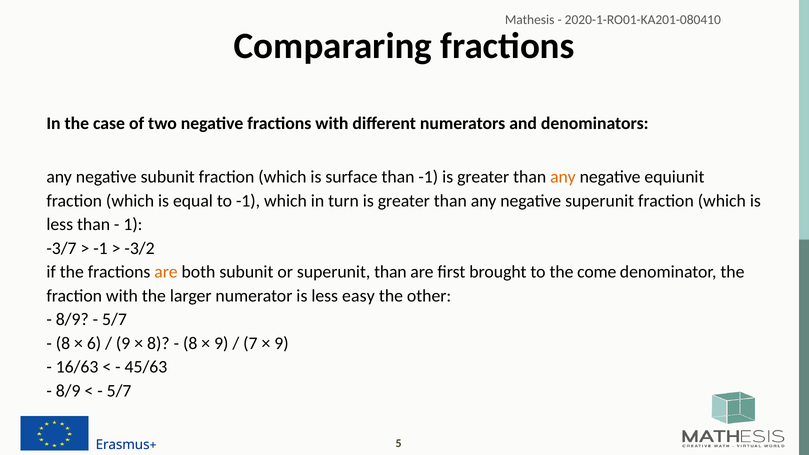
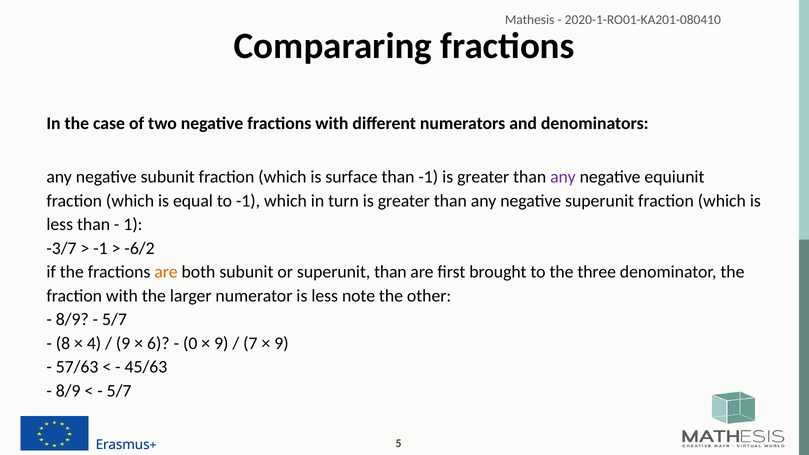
any colour: orange -> purple (563, 177)
-3/2: -3/2 -> -6/2 (140, 248)
come: come -> three (597, 272)
easy: easy -> note (359, 296)
6: 6 -> 4 (94, 343)
8: 8 -> 6 (158, 343)
8: 8 -> 0 (190, 343)
16/63: 16/63 -> 57/63 (77, 367)
